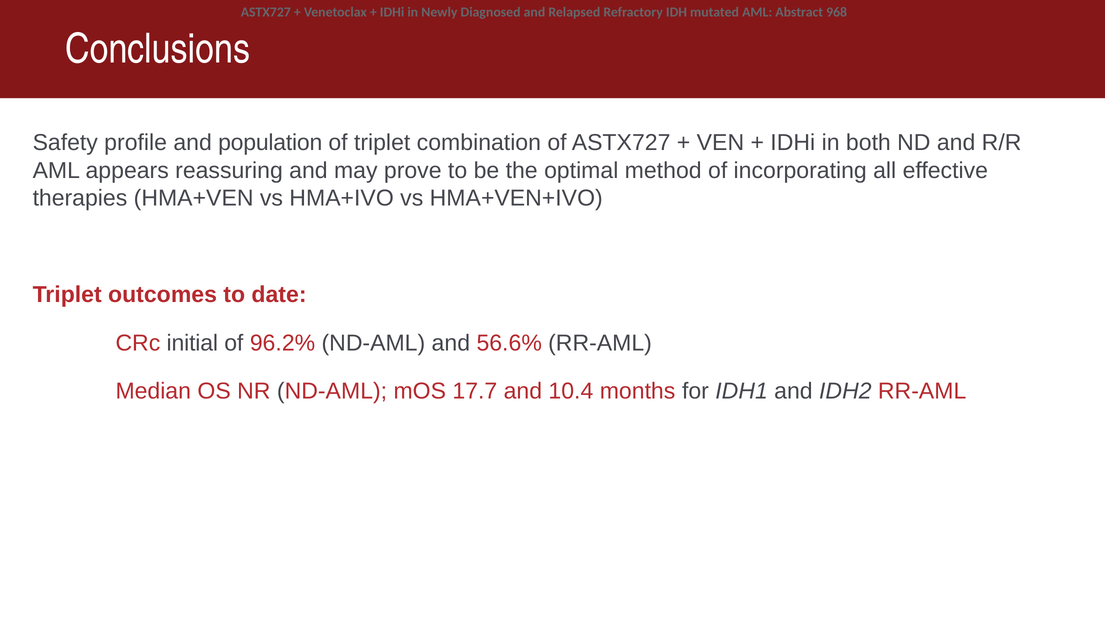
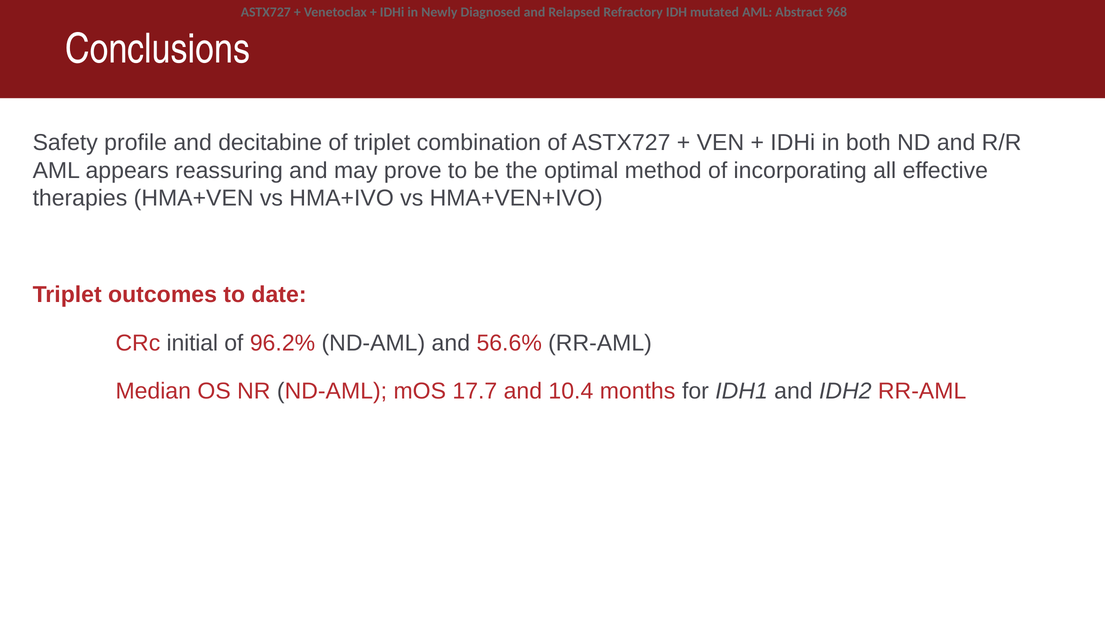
population: population -> decitabine (270, 143)
